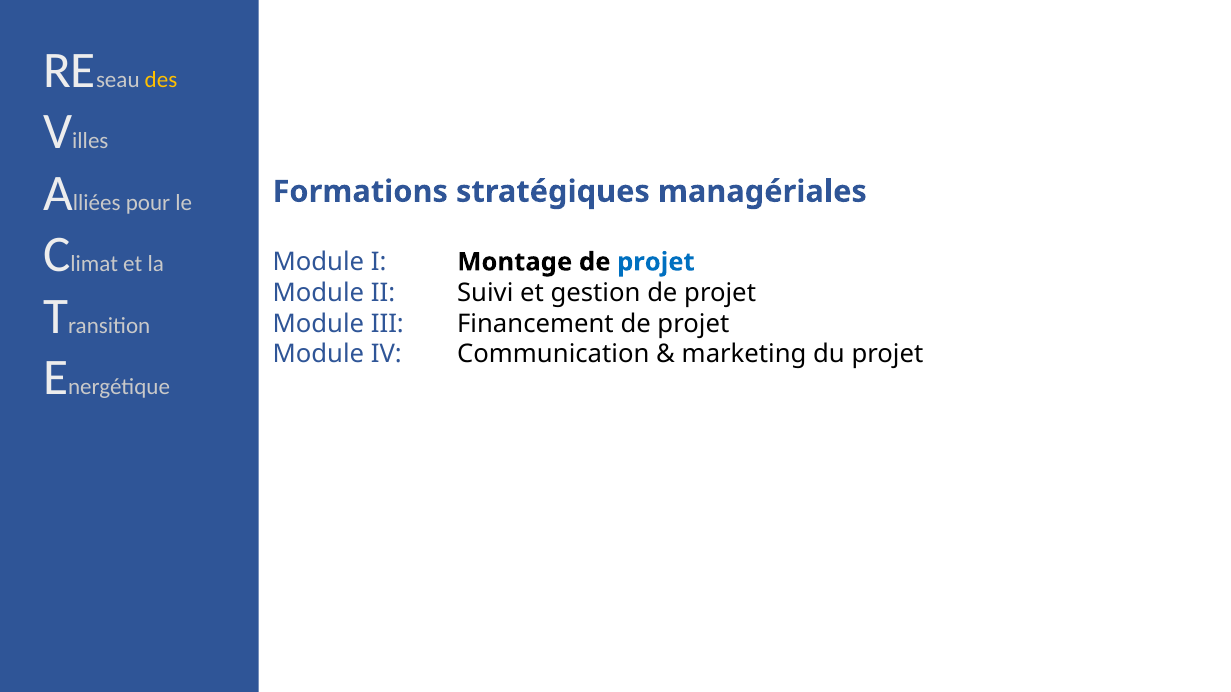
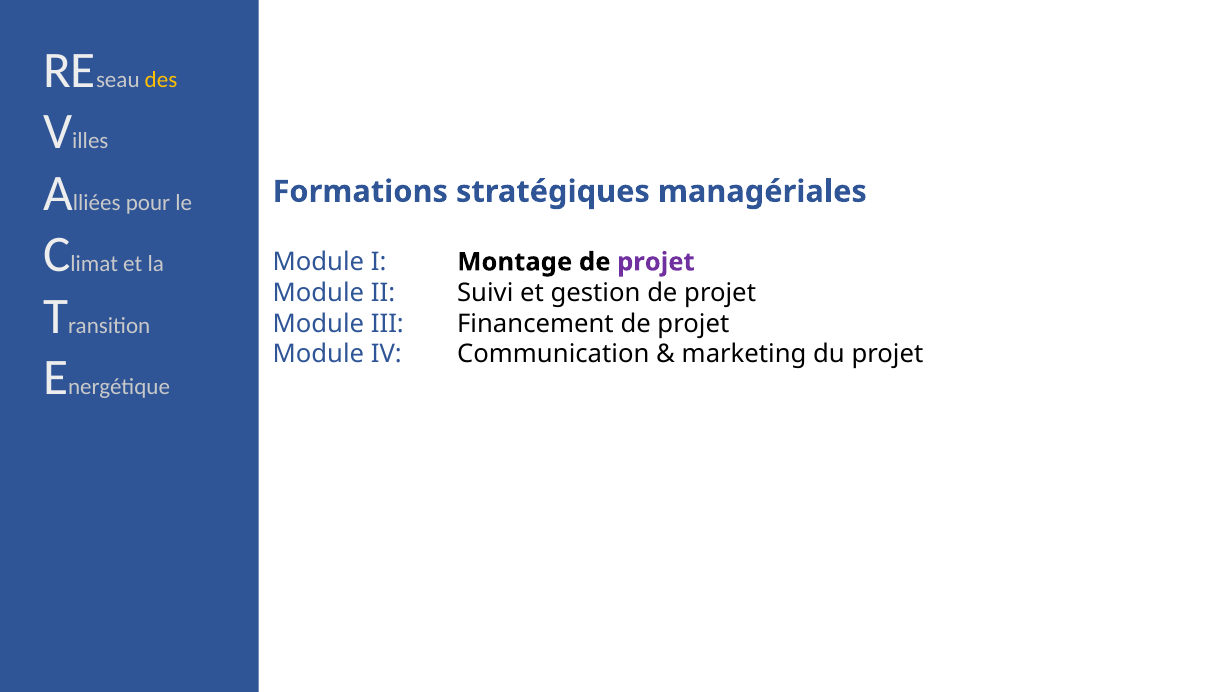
projet colour: blue -> purple (656, 262)
